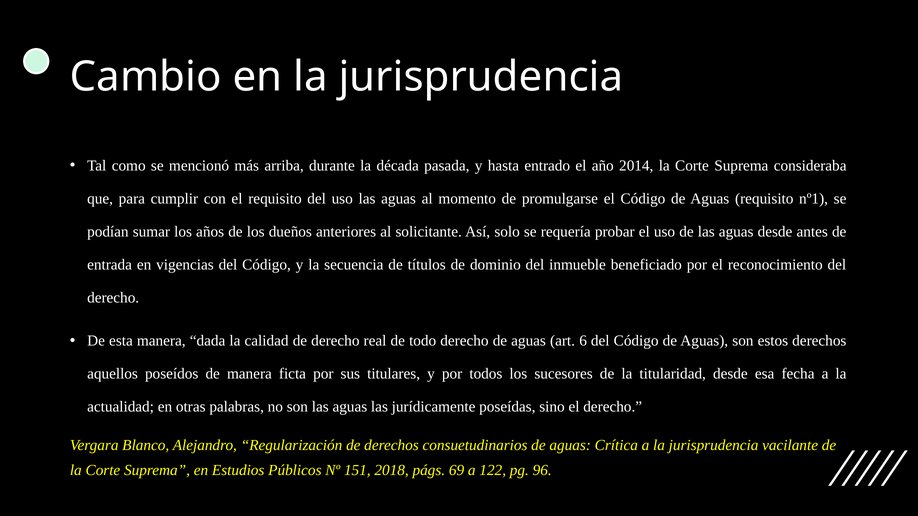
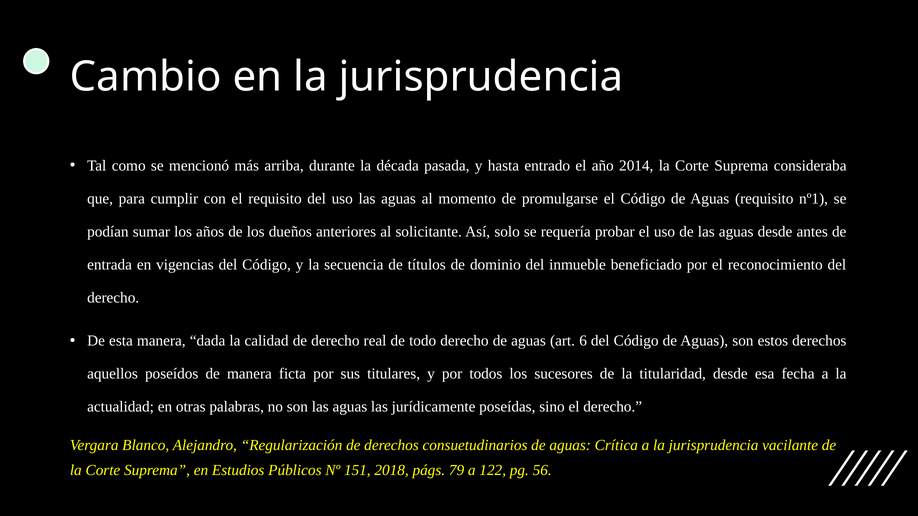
69: 69 -> 79 (457, 470)
96: 96 -> 56 (542, 470)
